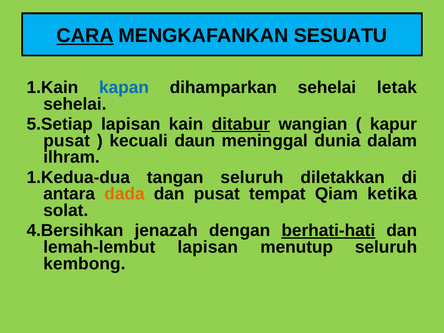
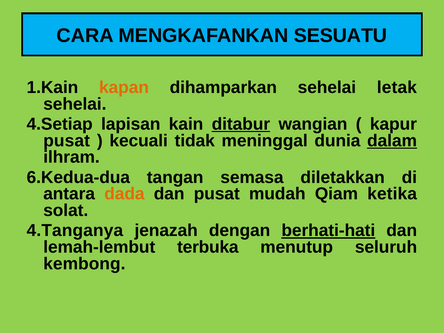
CARA underline: present -> none (85, 36)
kapan colour: blue -> orange (124, 87)
5.Setiap: 5.Setiap -> 4.Setiap (60, 124)
daun: daun -> tidak (195, 141)
dalam underline: none -> present (392, 141)
1.Kedua-dua: 1.Kedua-dua -> 6.Kedua-dua (78, 177)
tangan seluruh: seluruh -> semasa (252, 177)
tempat: tempat -> mudah (277, 194)
4.Bersihkan: 4.Bersihkan -> 4.Tanganya (75, 231)
lemah-lembut lapisan: lapisan -> terbuka (208, 247)
